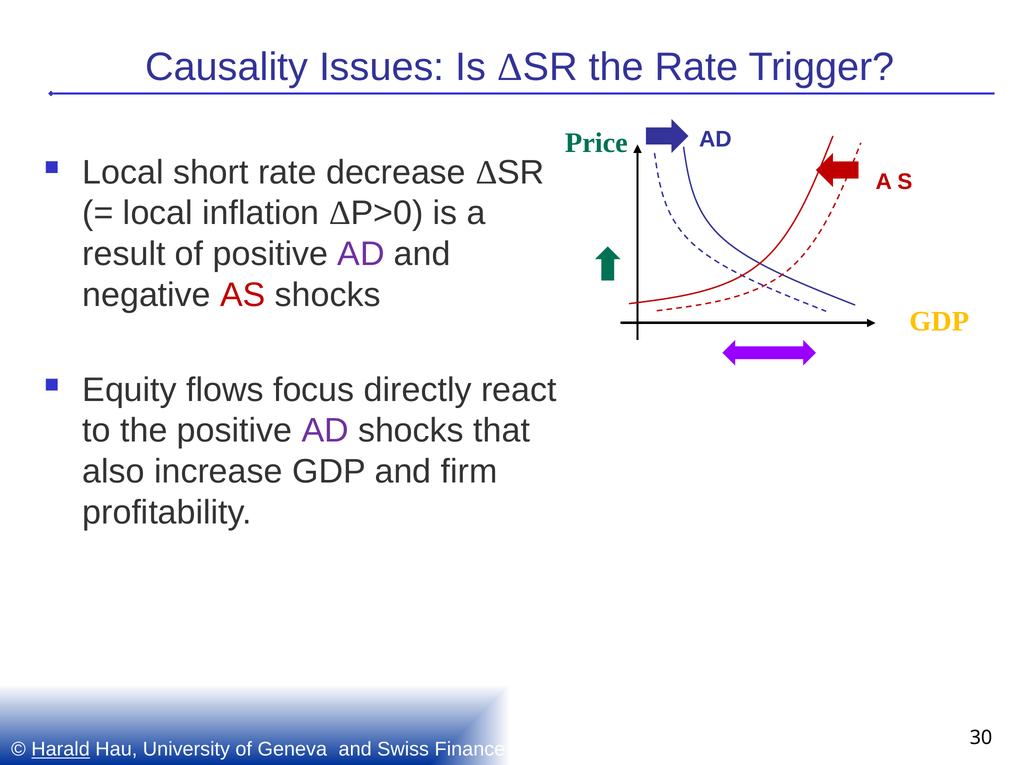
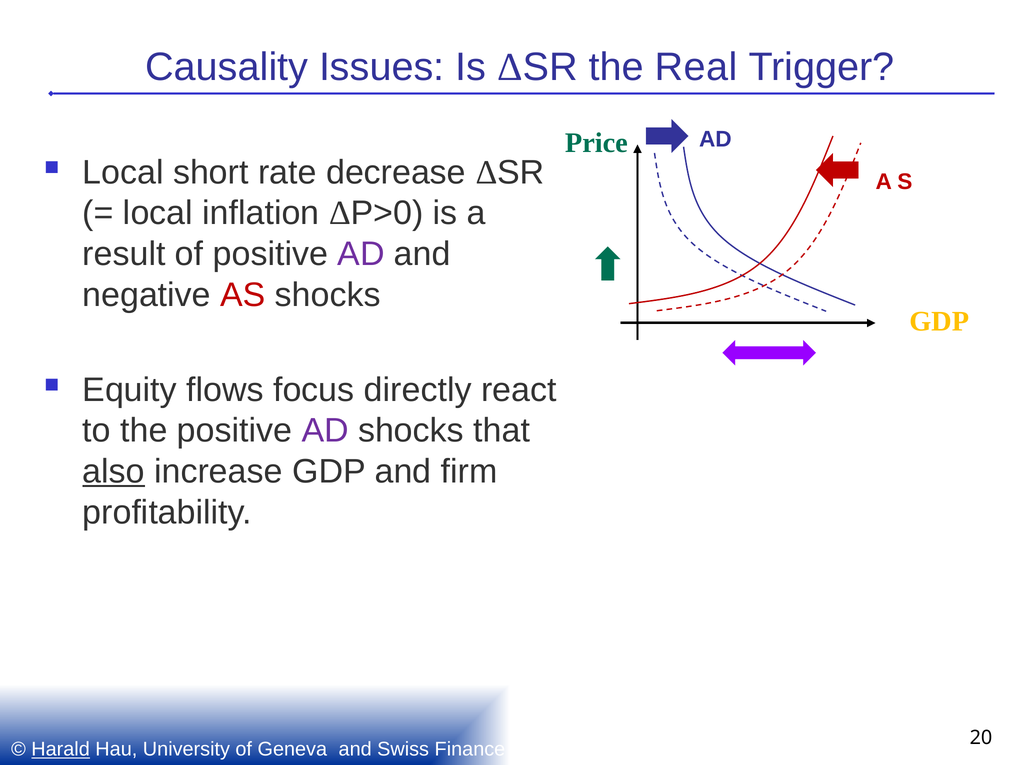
the Rate: Rate -> Real (696, 67)
also underline: none -> present (114, 472)
30: 30 -> 20 (981, 738)
